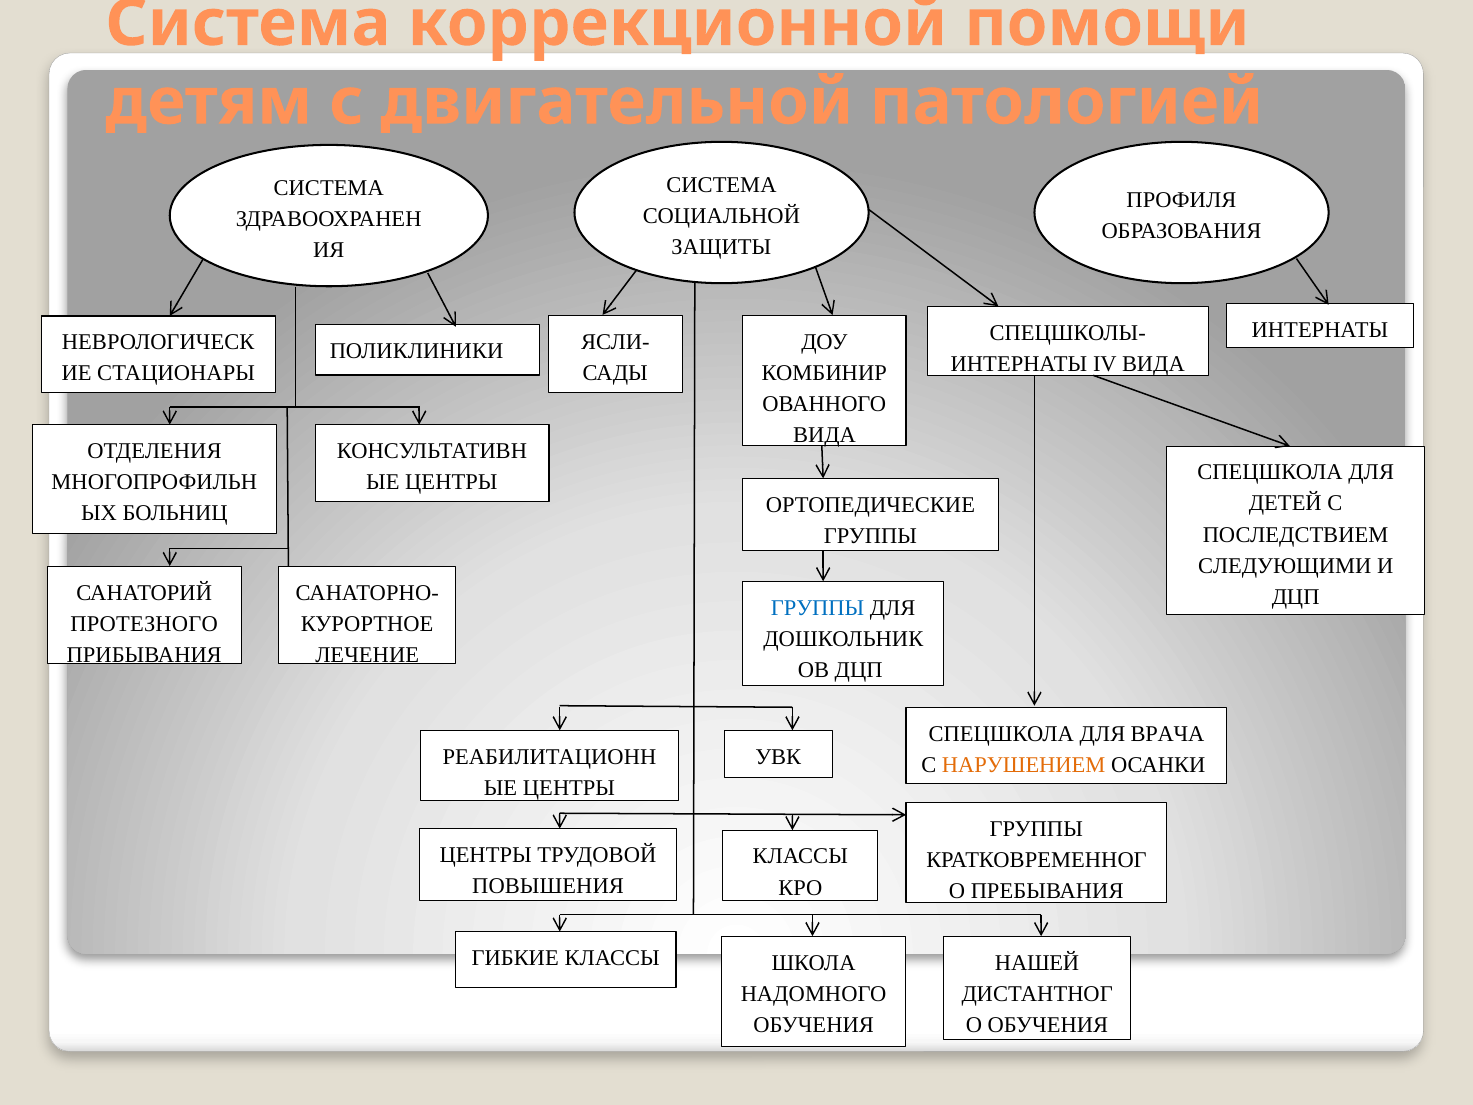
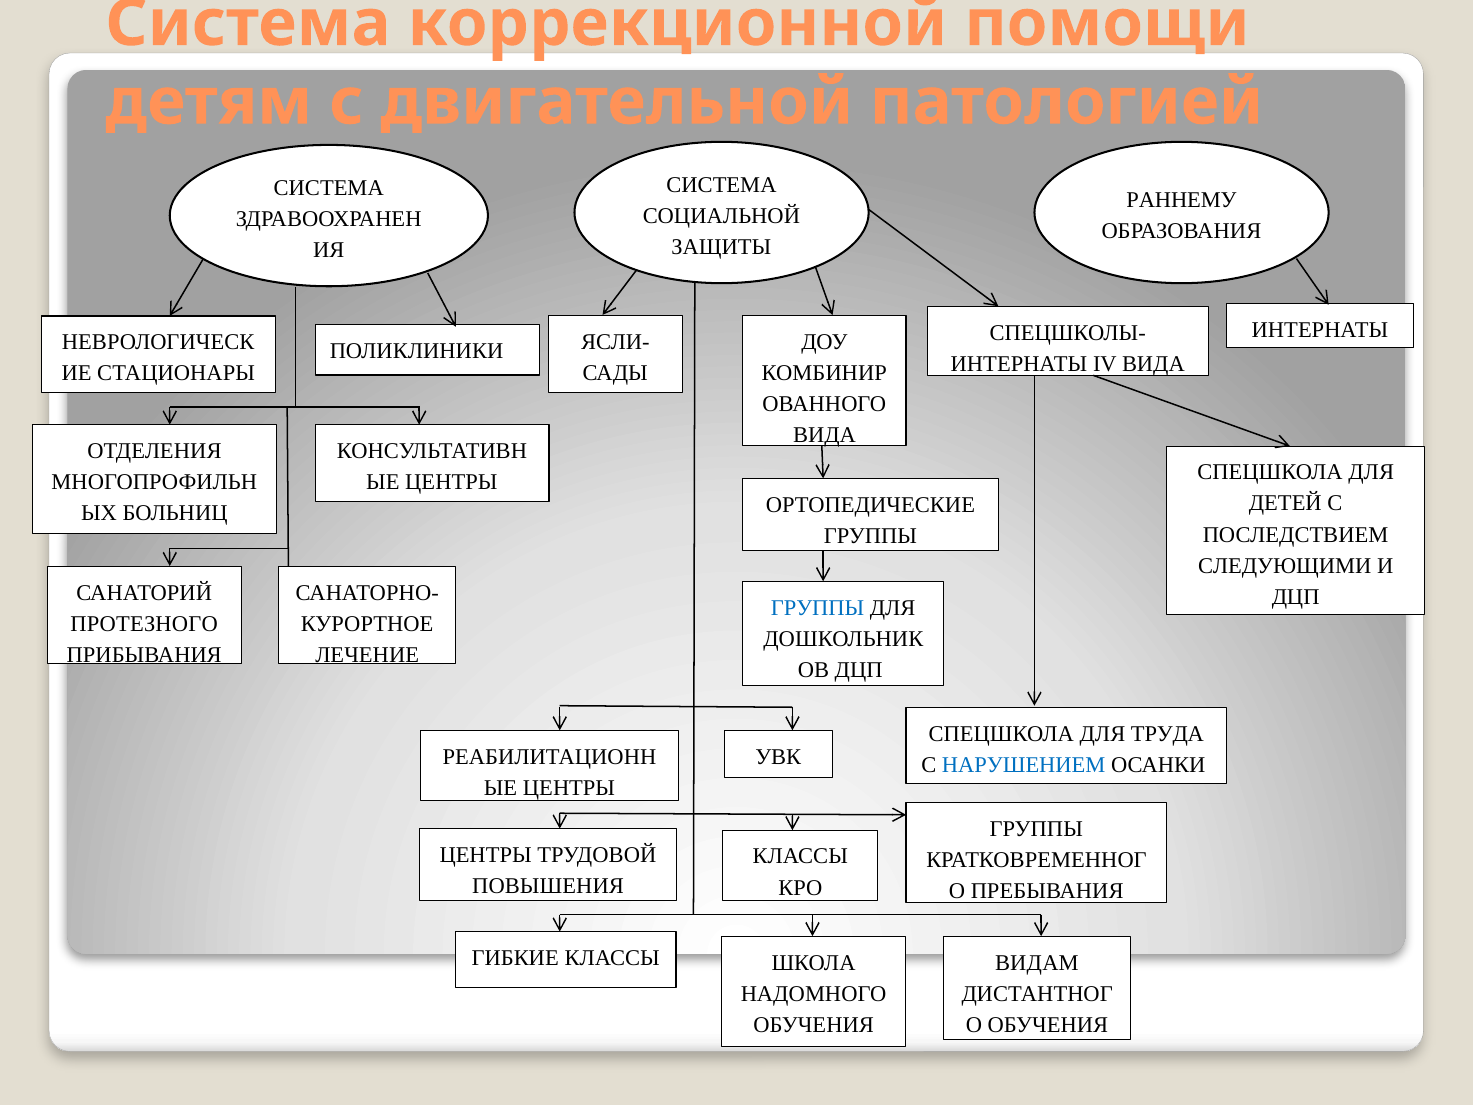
ПРОФИЛЯ: ПРОФИЛЯ -> РАННЕМУ (1182, 200)
ВРАЧА: ВРАЧА -> ТРУДА (1167, 733)
НАРУШЕНИЕМ colour: orange -> blue (1024, 765)
НАШЕЙ: НАШЕЙ -> ВИДАМ (1037, 962)
